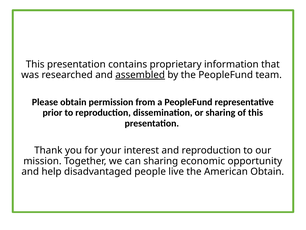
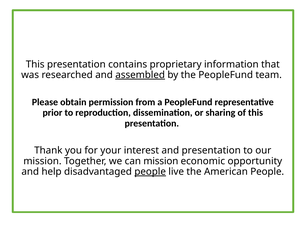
and reproduction: reproduction -> presentation (211, 150)
can sharing: sharing -> mission (161, 161)
people underline: none -> present (150, 171)
American Obtain: Obtain -> People (267, 171)
